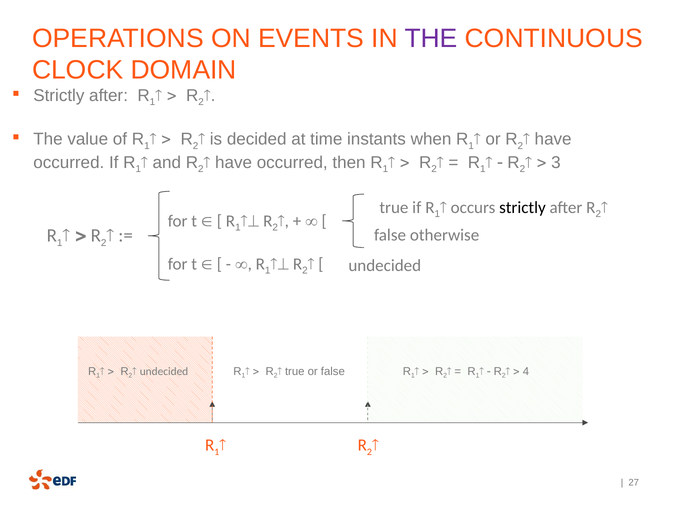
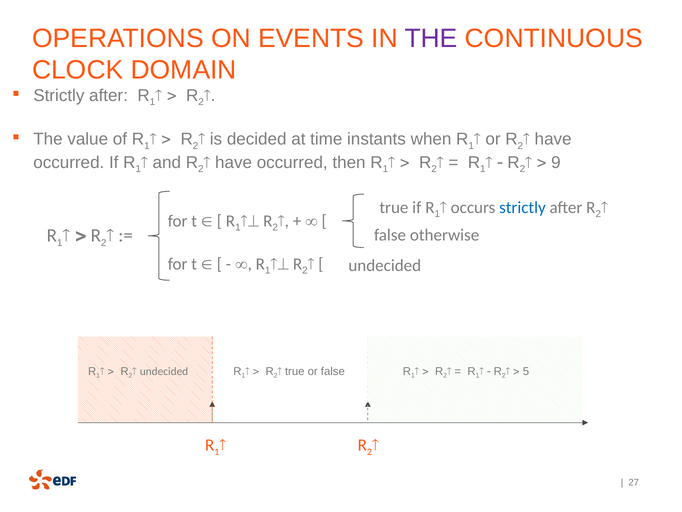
3: 3 -> 9 (556, 162)
strictly colour: black -> blue (522, 207)
4: 4 -> 5 (526, 371)
